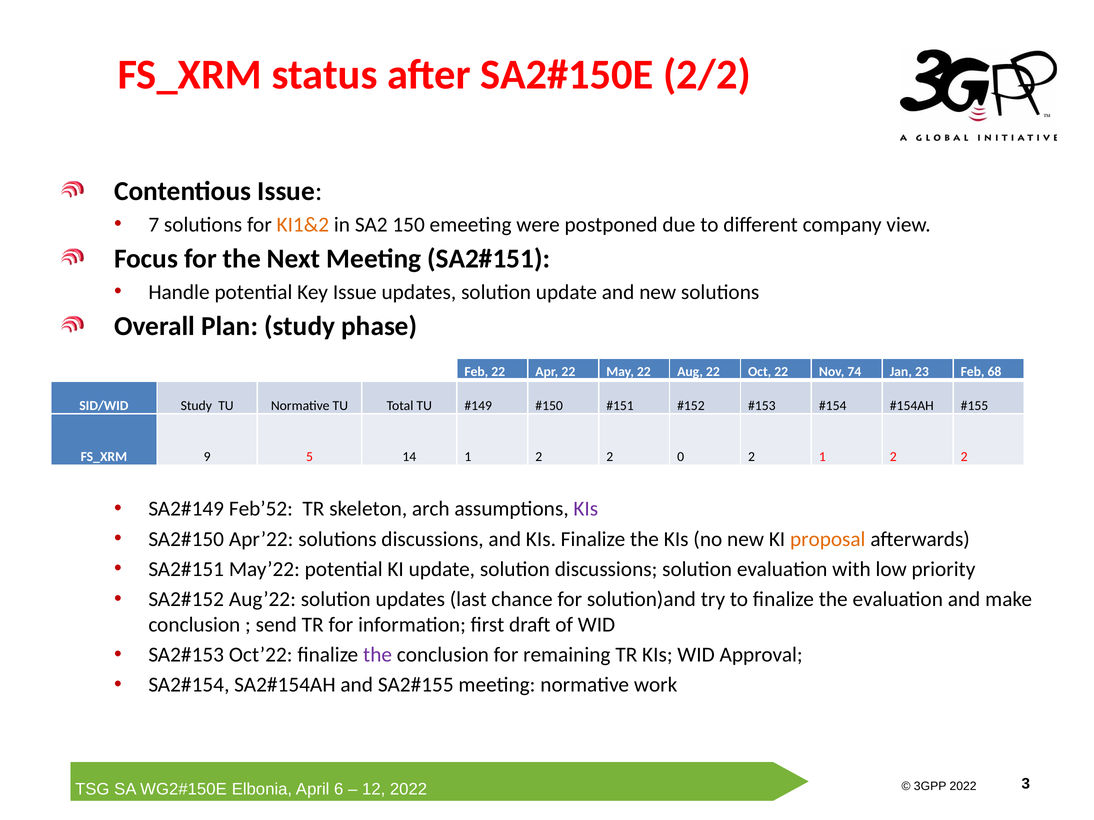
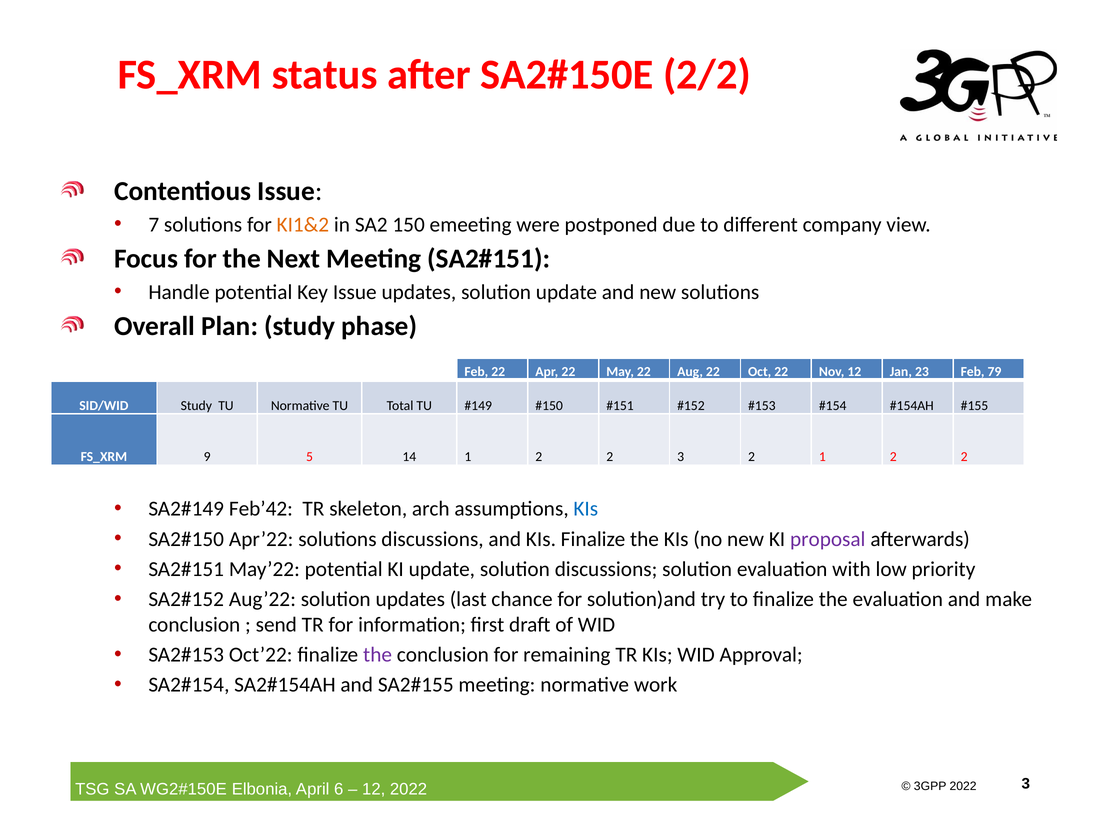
Nov 74: 74 -> 12 (854, 372)
68: 68 -> 79 (994, 372)
2 0: 0 -> 3 (681, 457)
Feb’52: Feb’52 -> Feb’42 (261, 509)
KIs colour: purple -> blue (586, 509)
proposal colour: orange -> purple (828, 539)
